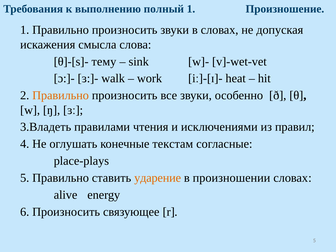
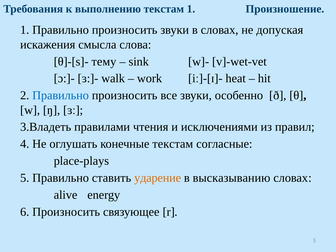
выполнению полный: полный -> текстам (164, 9)
Правильно colour: orange -> blue (61, 95)
произношении: произношении -> высказыванию (232, 178)
